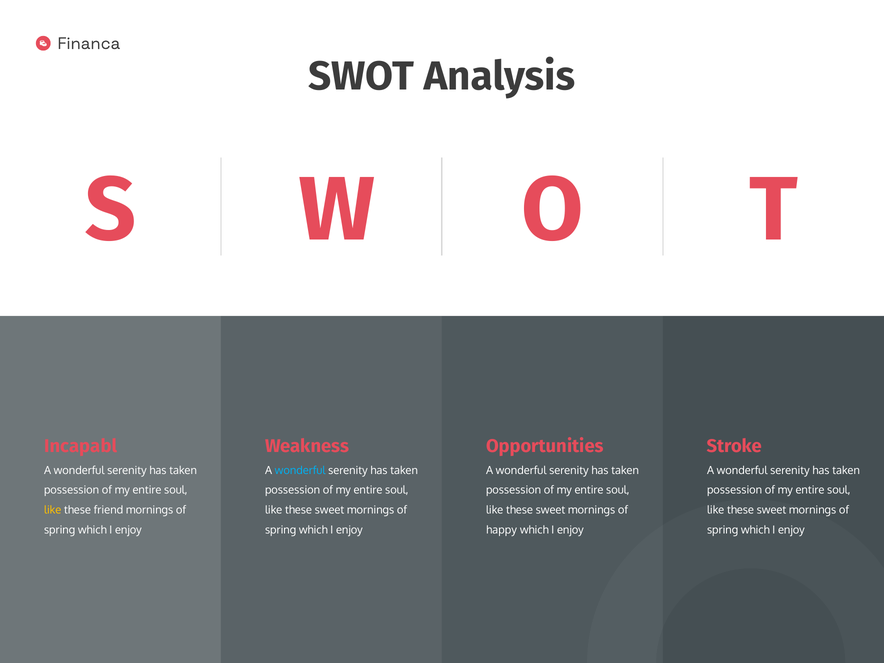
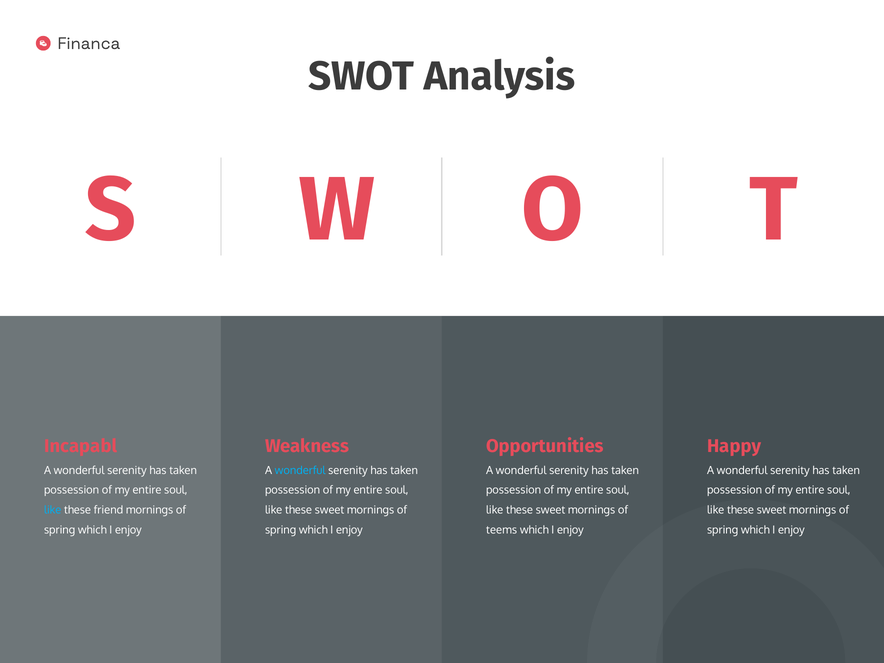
Stroke: Stroke -> Happy (734, 446)
like colour: yellow -> light blue (53, 510)
happy: happy -> teems (502, 530)
